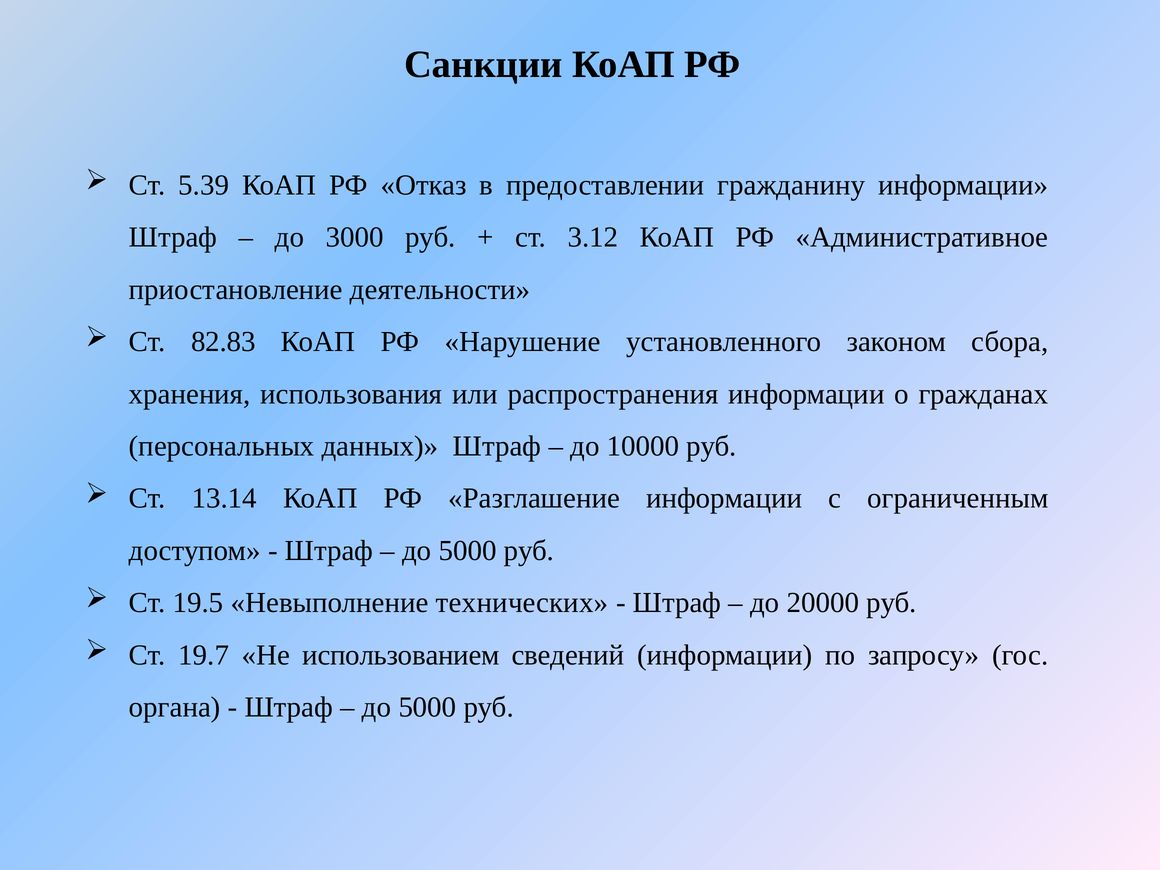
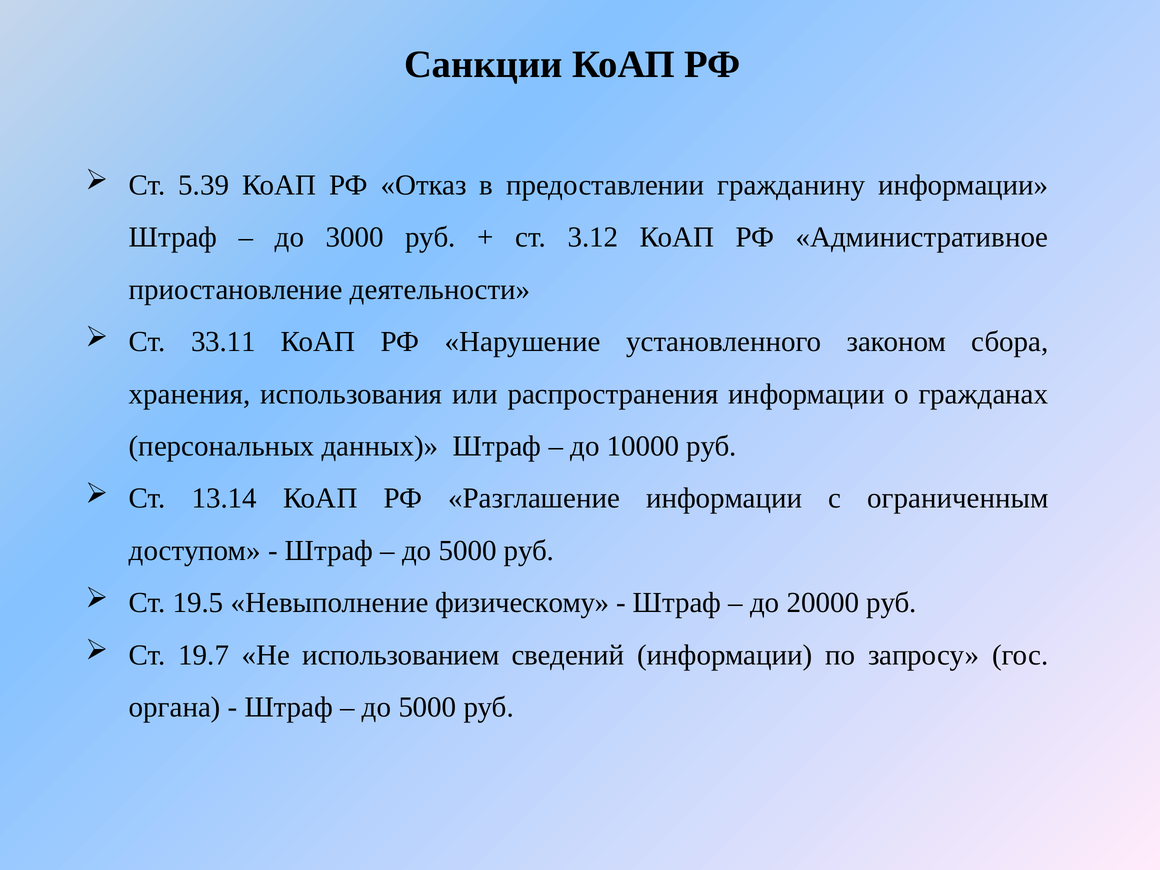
82.83: 82.83 -> 33.11 (223, 342)
технических: технических -> физическому (522, 603)
